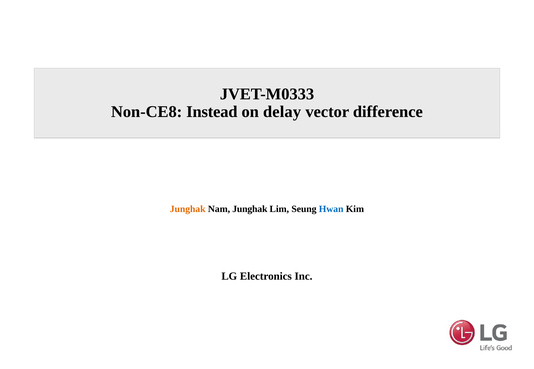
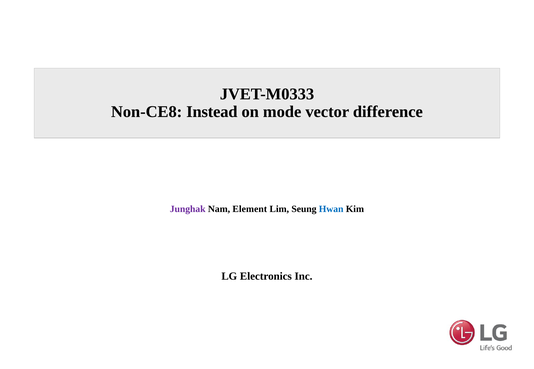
delay: delay -> mode (282, 112)
Junghak colour: orange -> purple (188, 209)
Nam Junghak: Junghak -> Element (250, 209)
